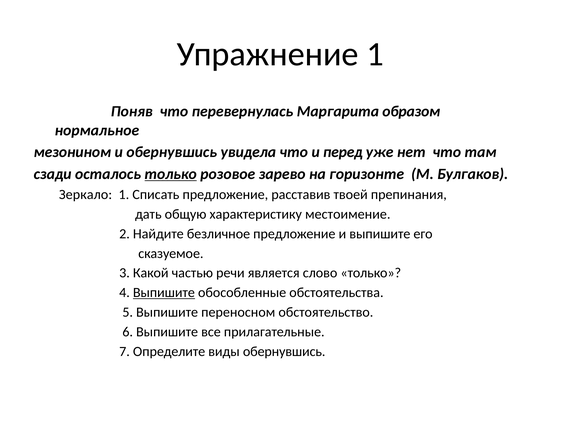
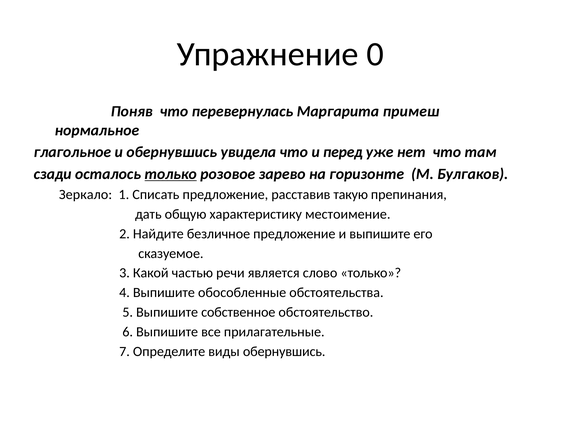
Упражнение 1: 1 -> 0 (375, 54)
образом: образом -> примеш (411, 111)
мезонином: мезонином -> глагольное (72, 152)
твоей: твоей -> такую (351, 194)
Выпишите underline: present -> none (164, 293)
переносном: переносном -> собственное (238, 312)
